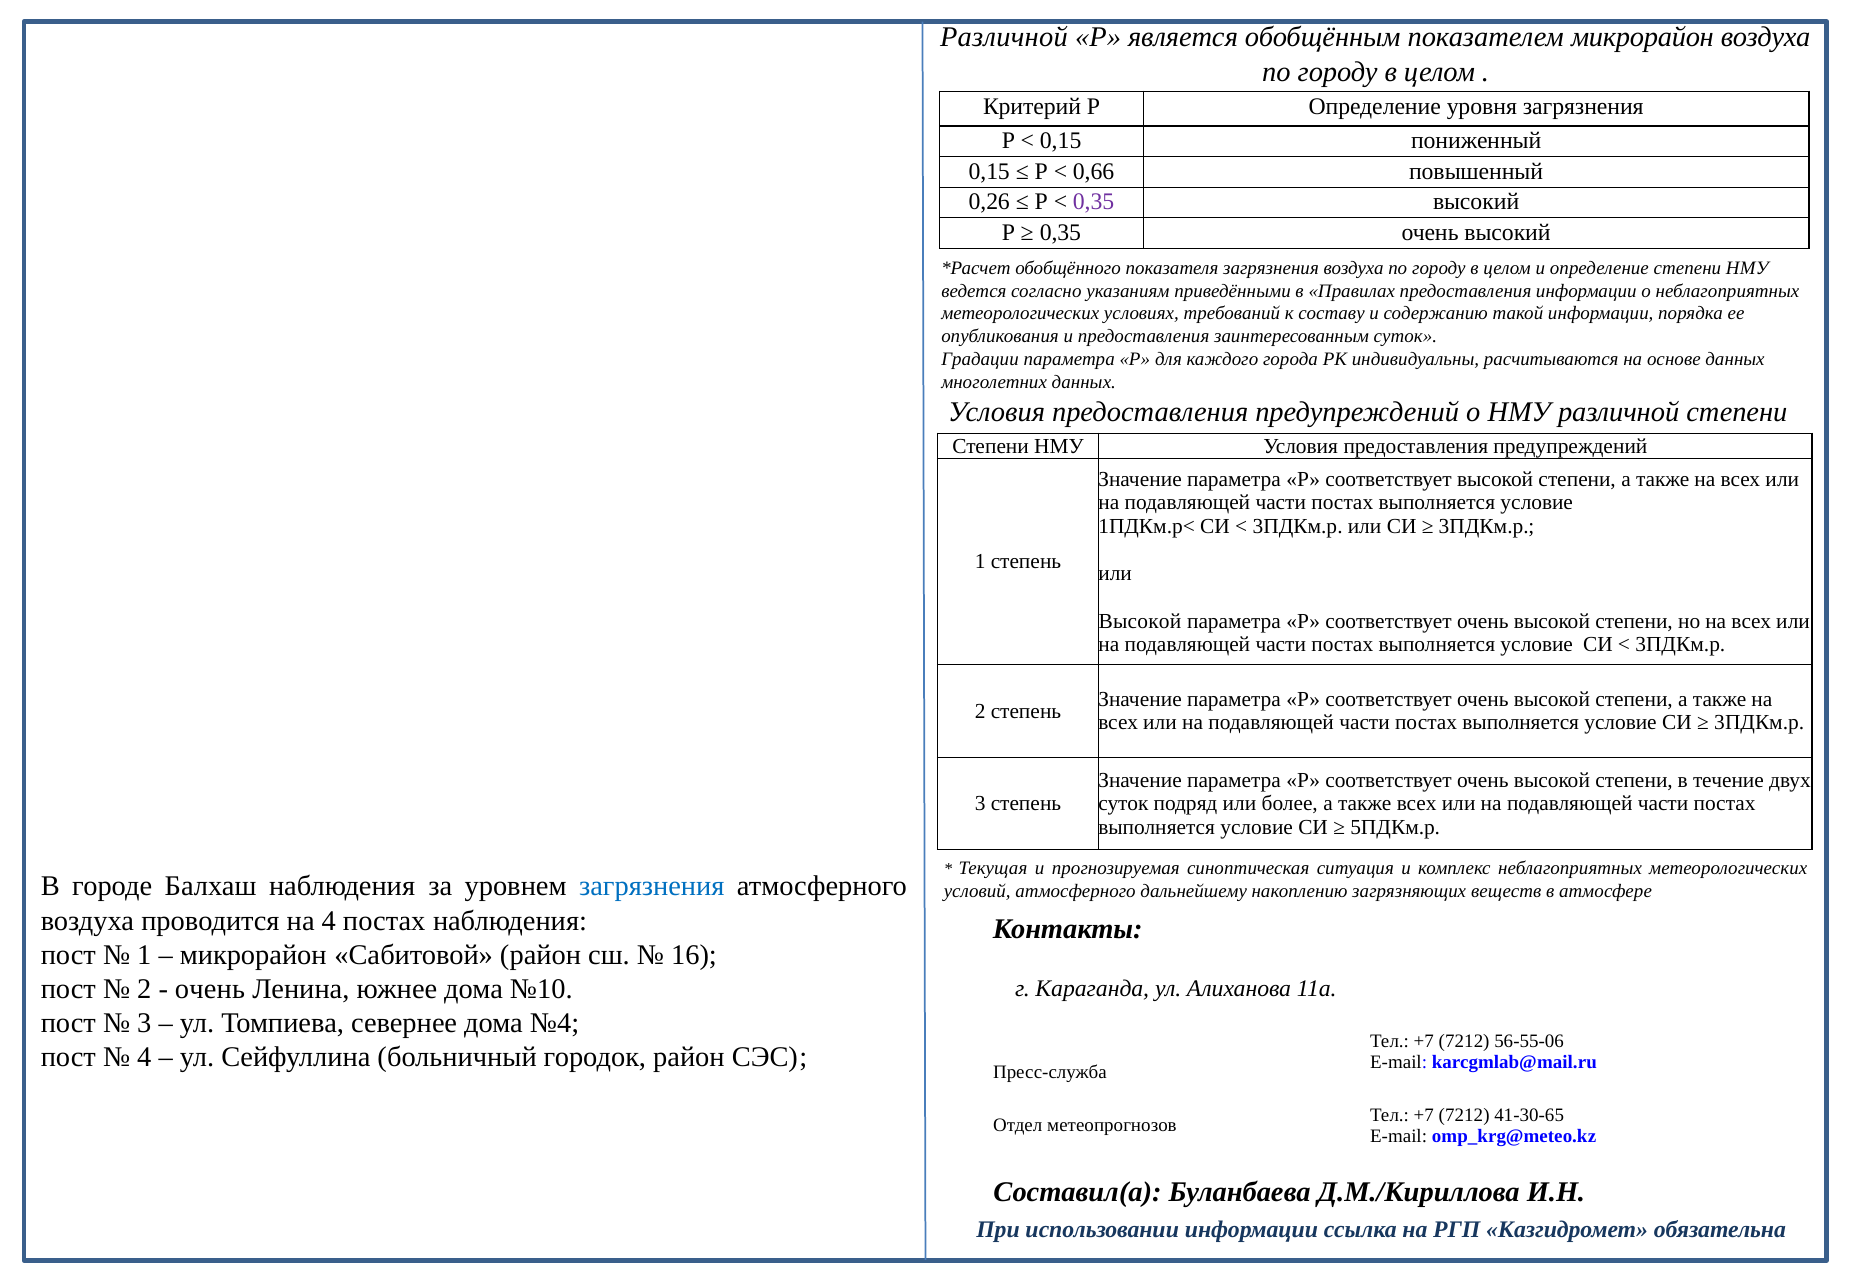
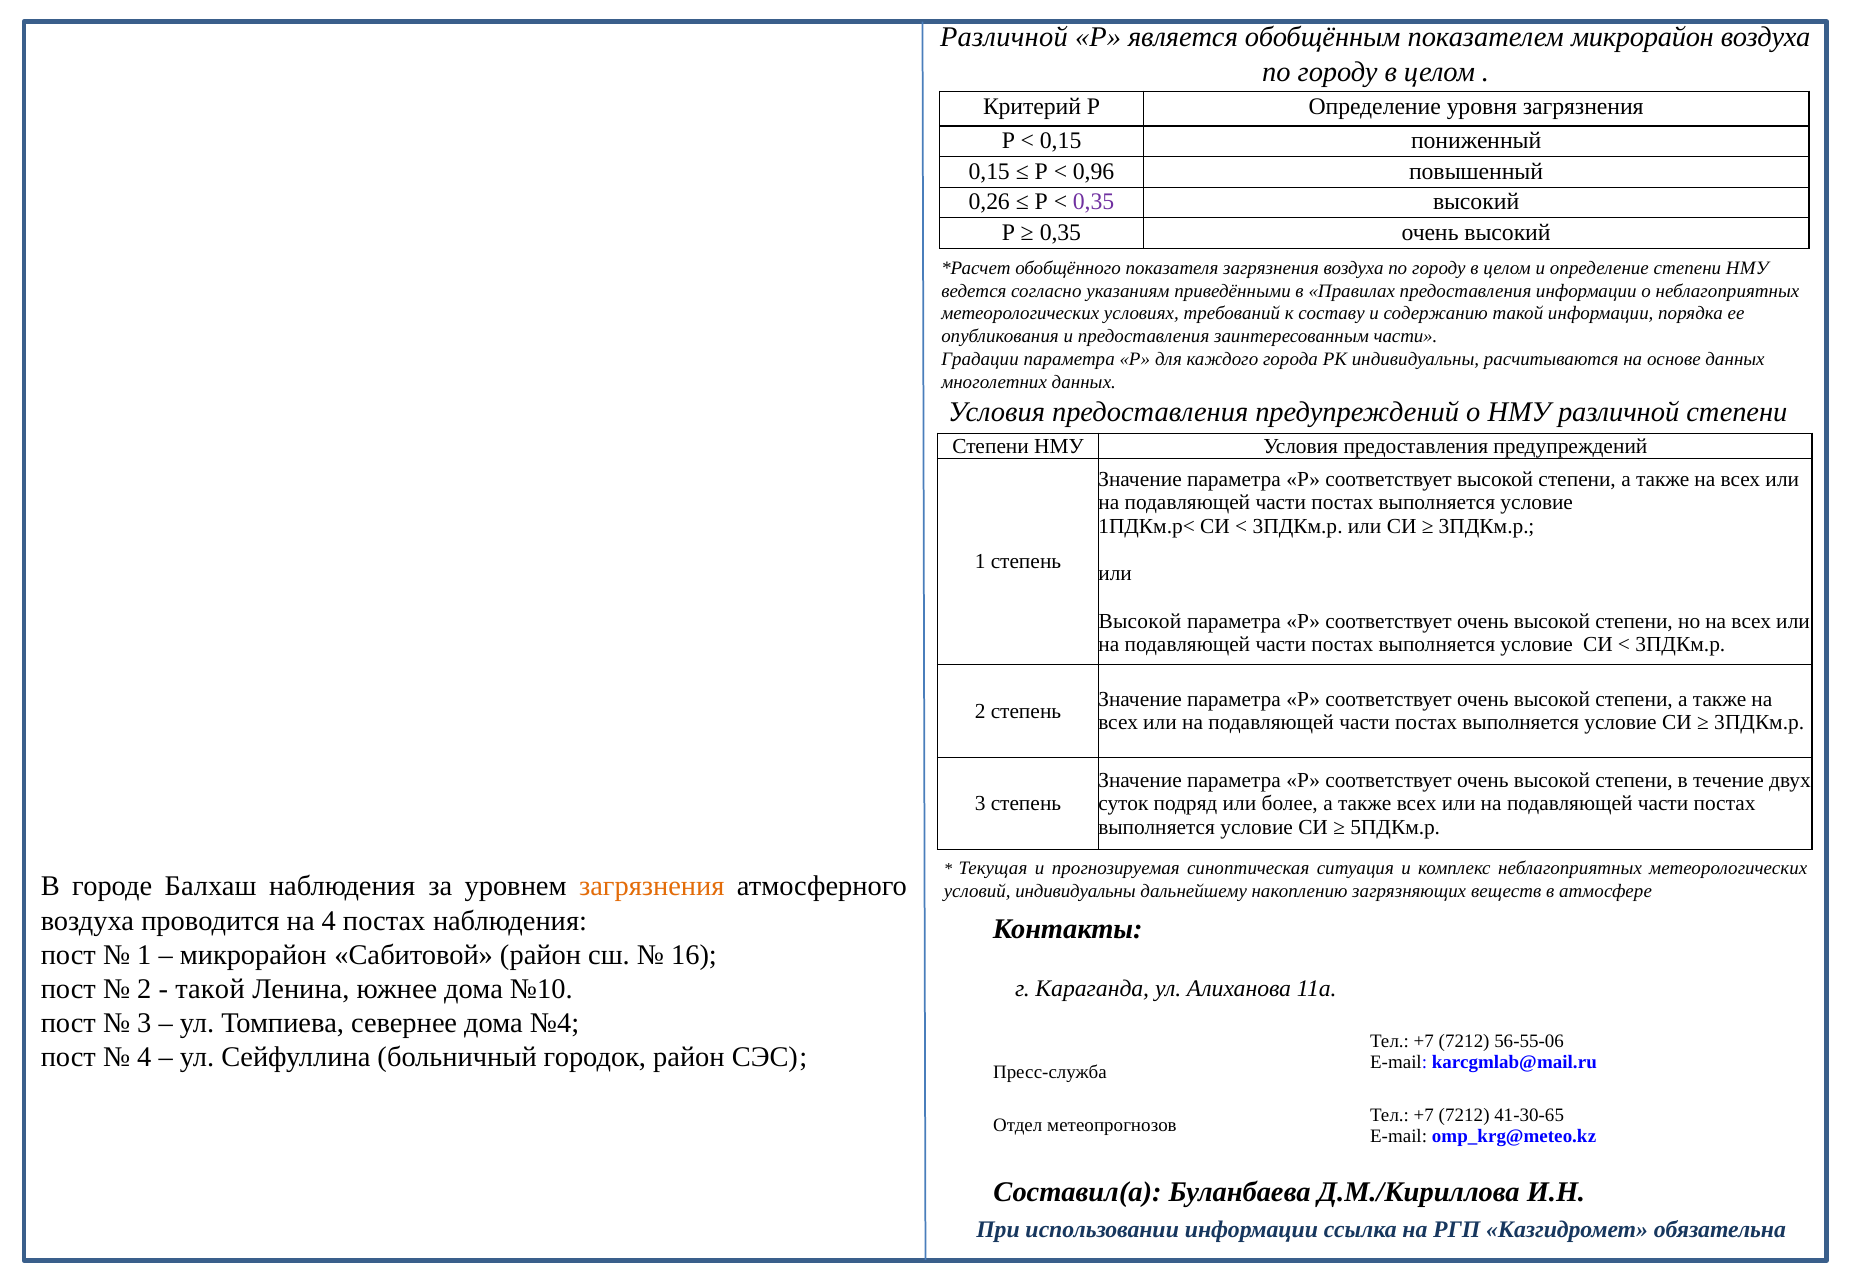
0,66: 0,66 -> 0,96 (1094, 172)
заинтересованным суток: суток -> части (1406, 336)
загрязнения colour: blue -> orange (652, 886)
условий атмосферного: атмосферного -> индивидуальны (1076, 891)
очень: очень -> такой (210, 989)
